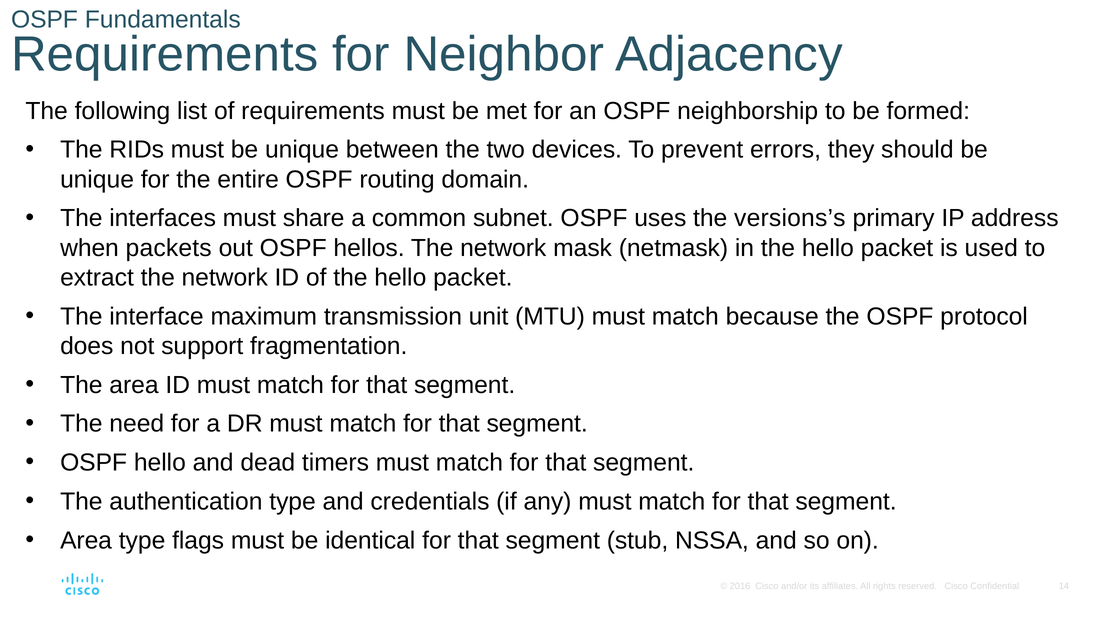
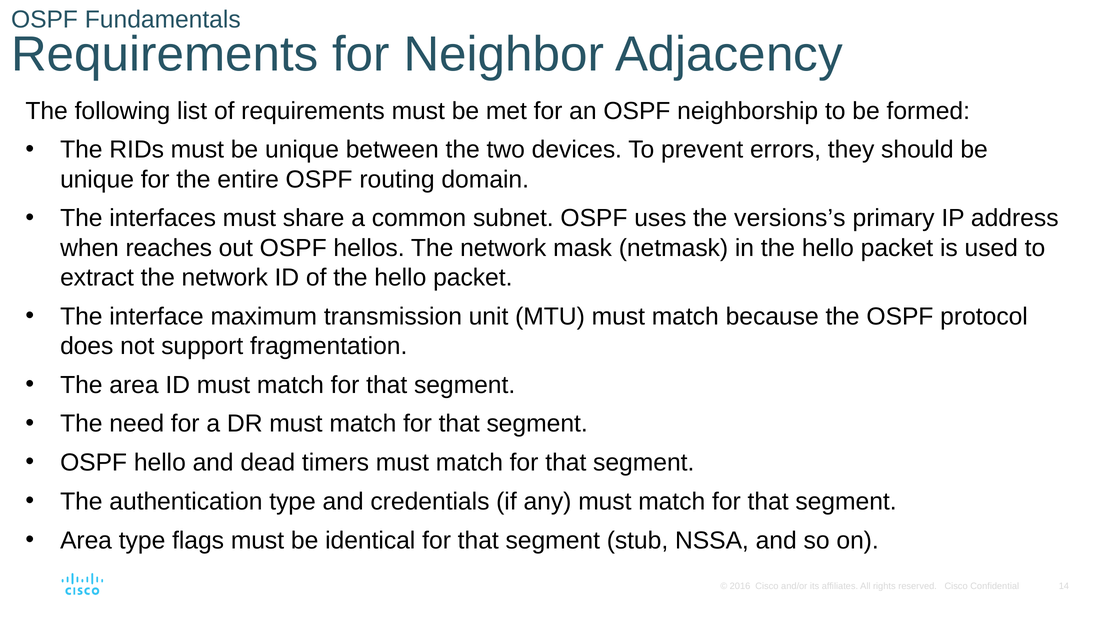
packets: packets -> reaches (169, 248)
